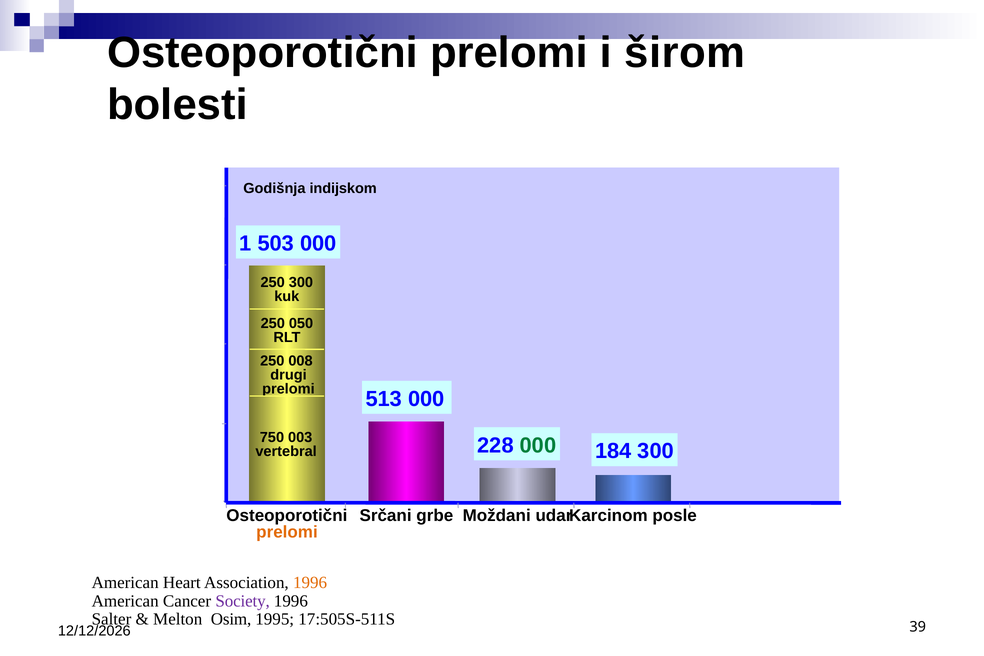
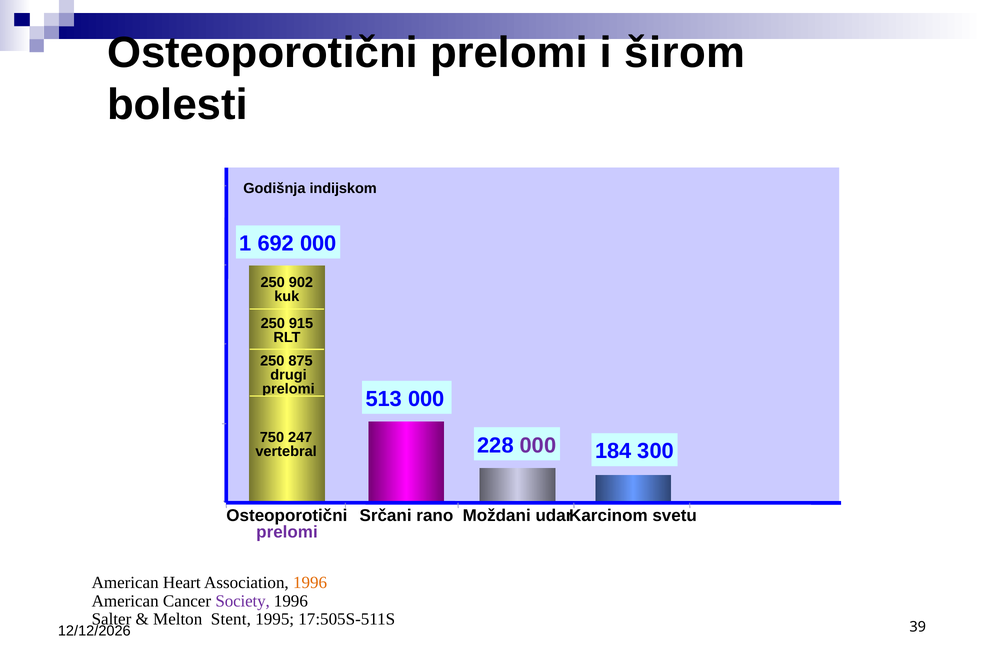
503: 503 -> 692 (276, 243)
250 300: 300 -> 902 (301, 282)
050: 050 -> 915 (301, 323)
008: 008 -> 875 (301, 361)
003: 003 -> 247 (300, 438)
000 colour: green -> purple (538, 445)
grbe: grbe -> rano (435, 516)
posle: posle -> svetu (675, 516)
prelomi colour: orange -> purple (287, 532)
Osim: Osim -> Stent (231, 619)
